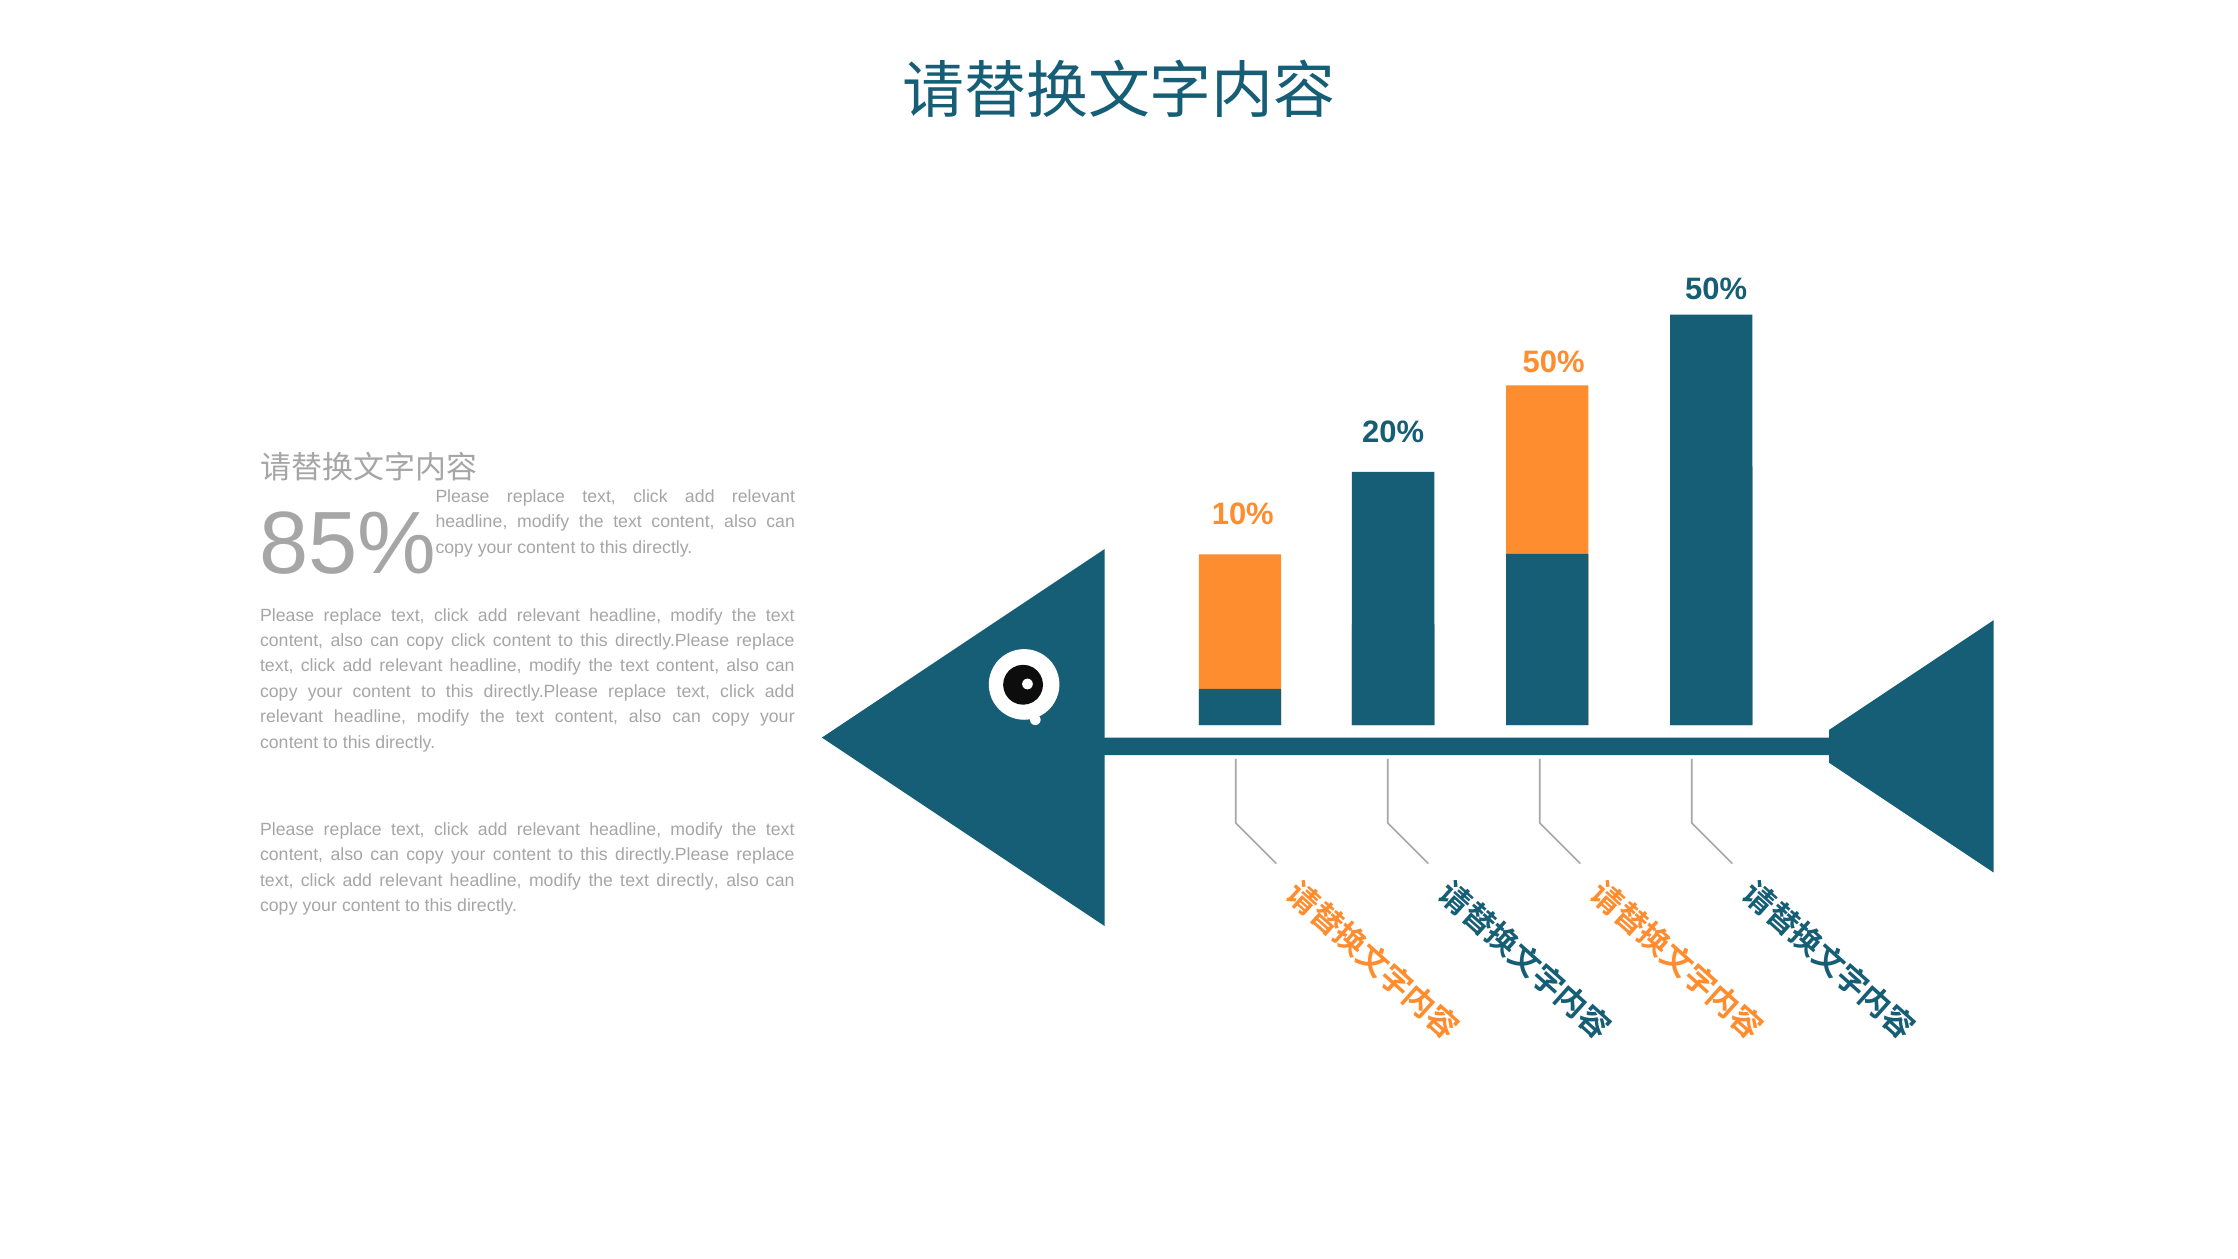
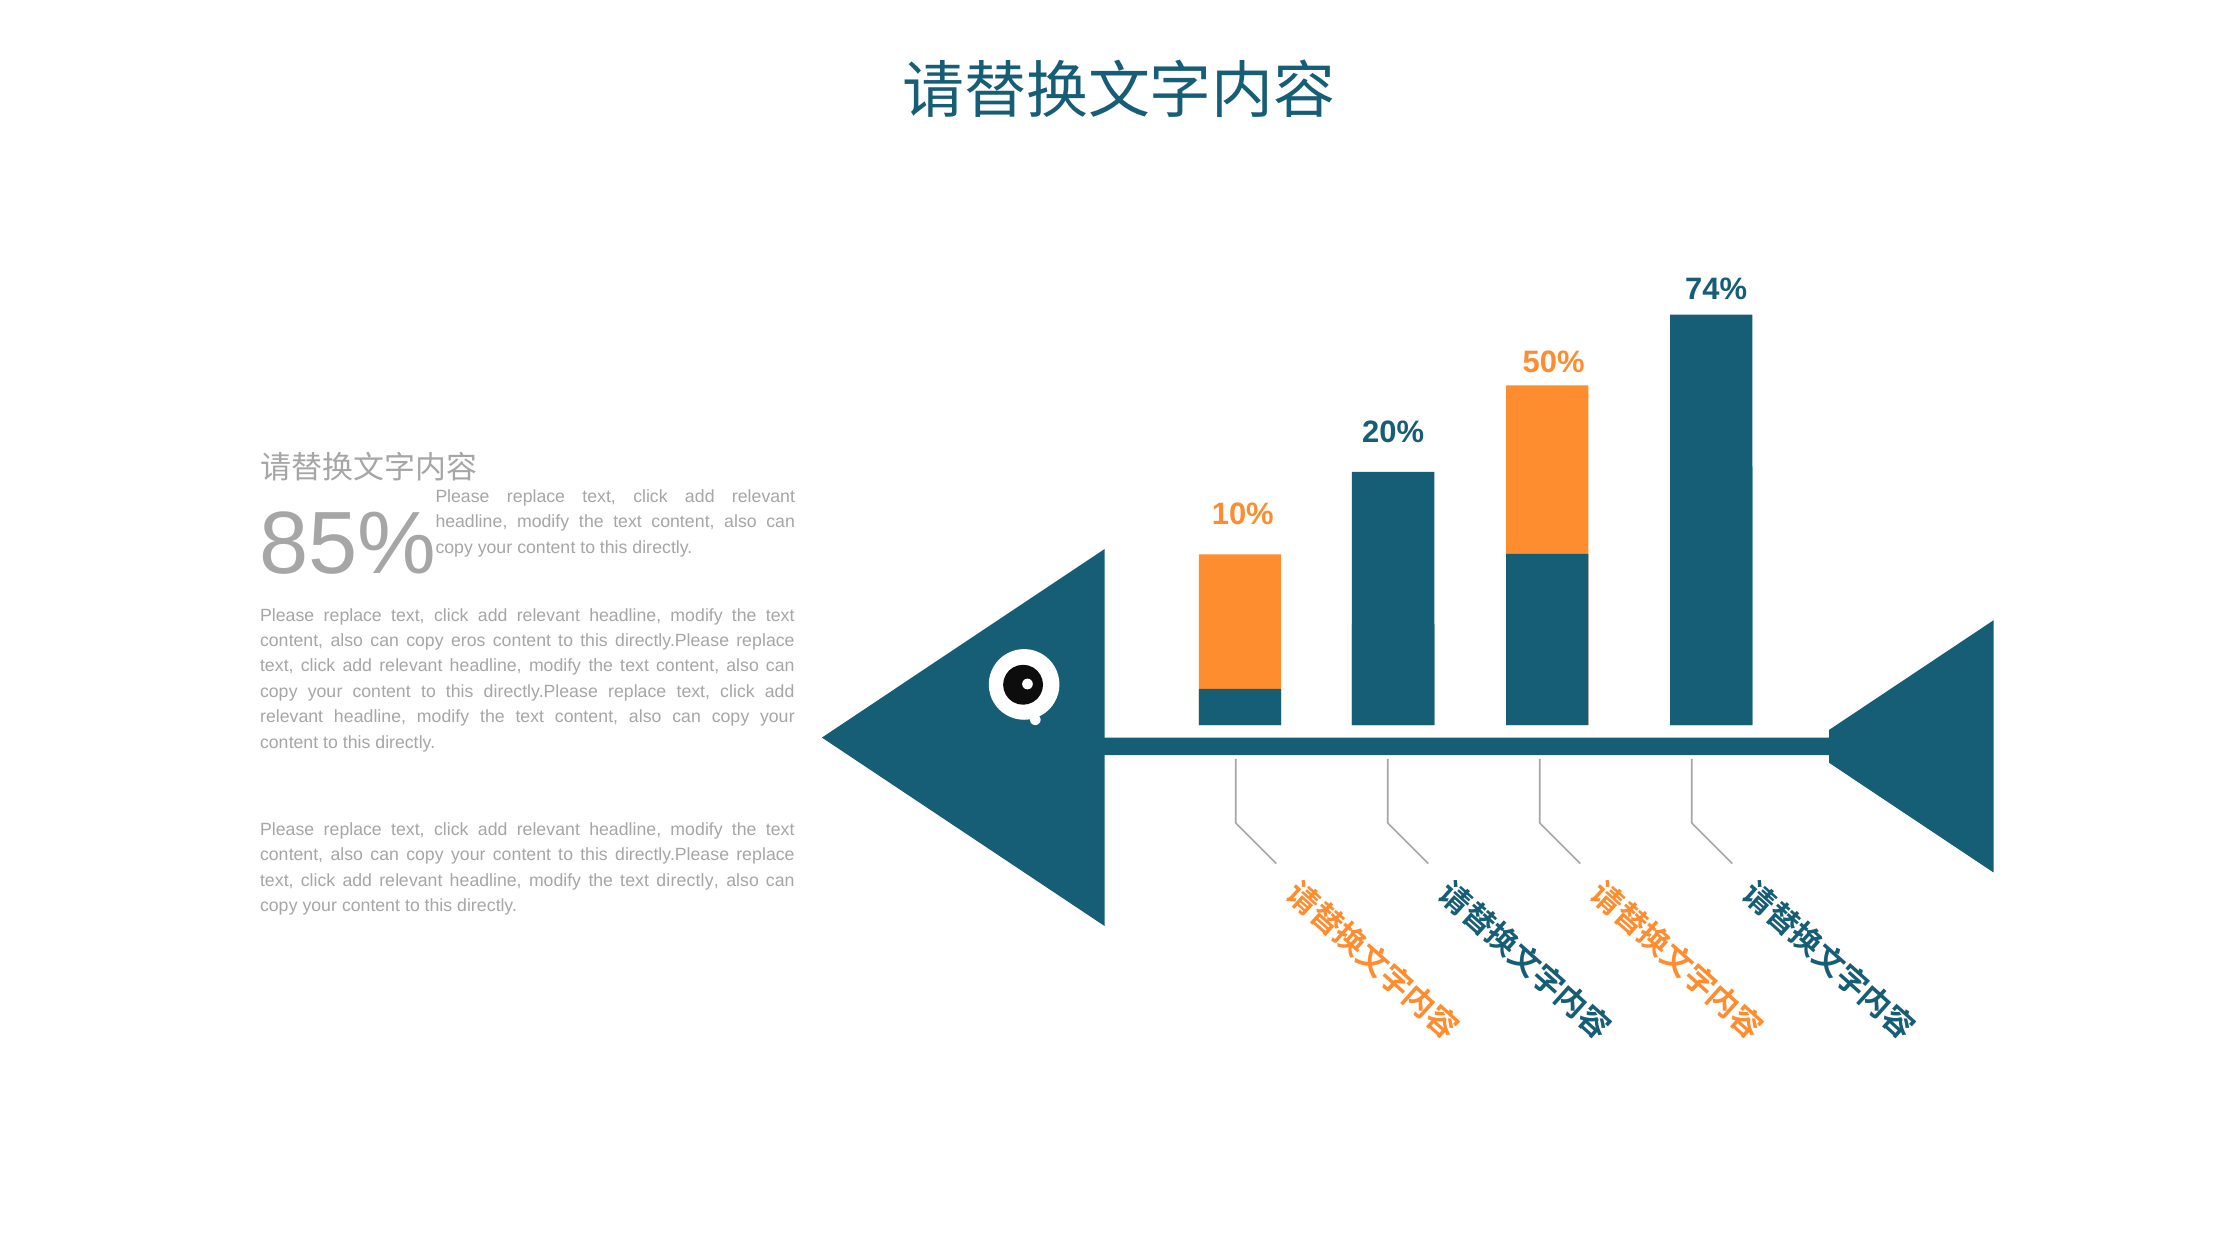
50%: 50% -> 74% (1716, 289)
copy click: click -> eros (468, 641)
